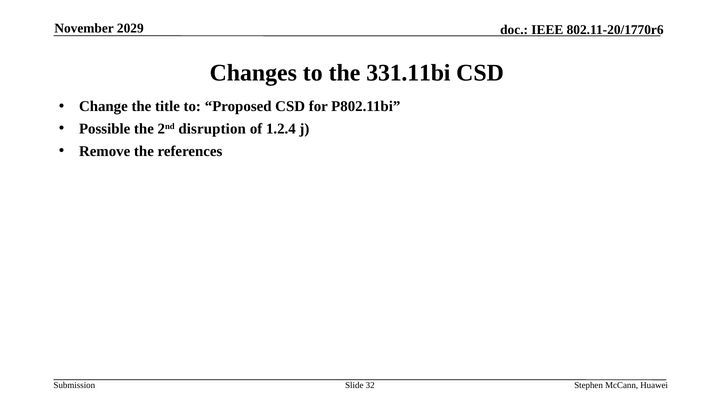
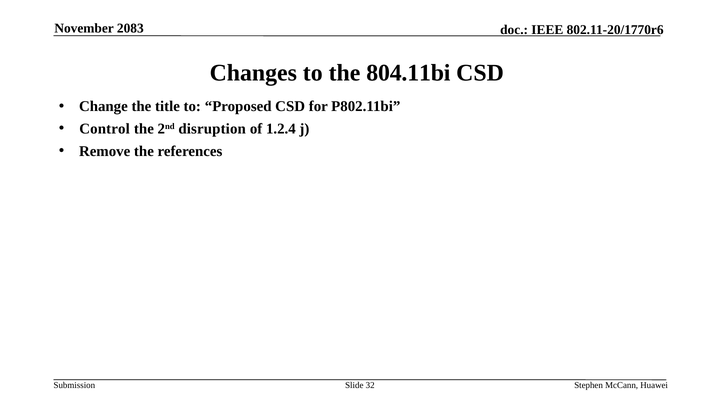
2029: 2029 -> 2083 (130, 28)
331.11bi: 331.11bi -> 804.11bi (408, 73)
Possible: Possible -> Control (105, 129)
